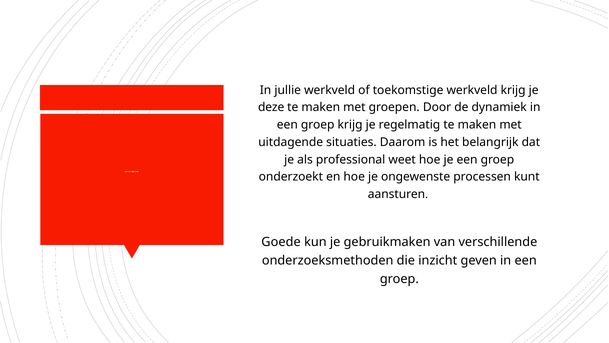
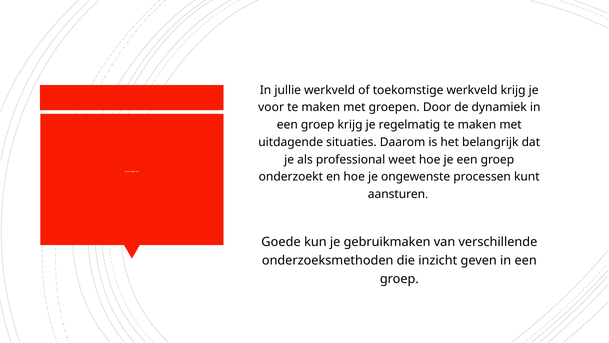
deze: deze -> voor (271, 107)
